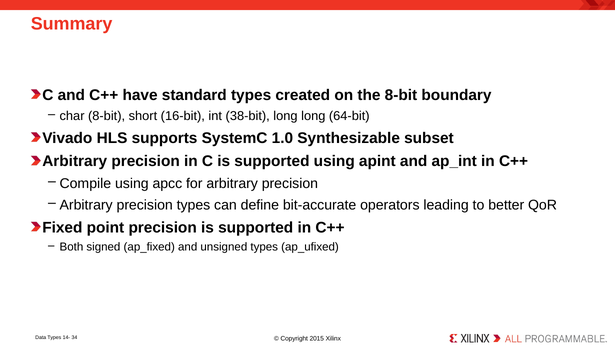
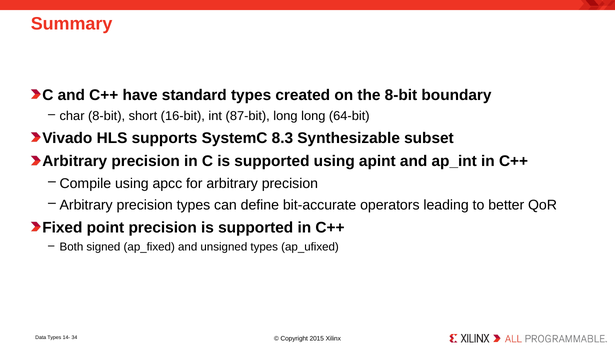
38-bit: 38-bit -> 87-bit (248, 116)
1.0: 1.0 -> 8.3 (282, 138)
